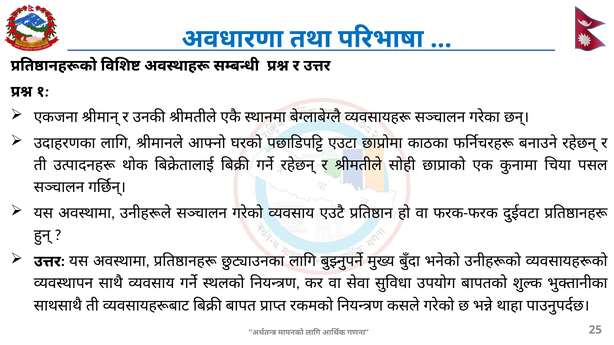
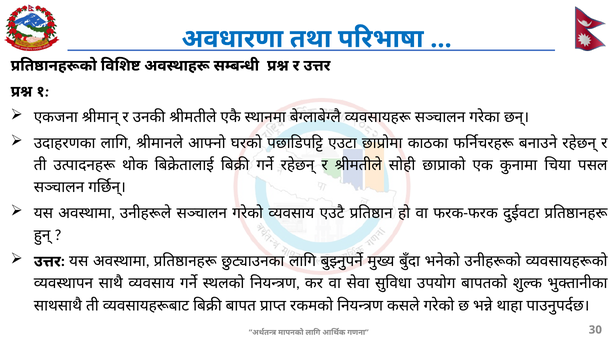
25: 25 -> 30 (595, 330)
